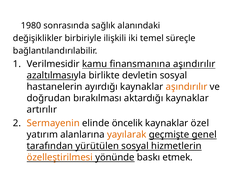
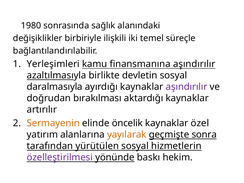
Verilmesidir: Verilmesidir -> Yerleşimleri (53, 64)
hastanelerin: hastanelerin -> daralmasıyla (55, 87)
aşındırılır colour: orange -> purple (187, 87)
genel: genel -> sonra (204, 135)
özelleştirilmesi colour: orange -> purple (60, 157)
etmek: etmek -> hekim (178, 157)
